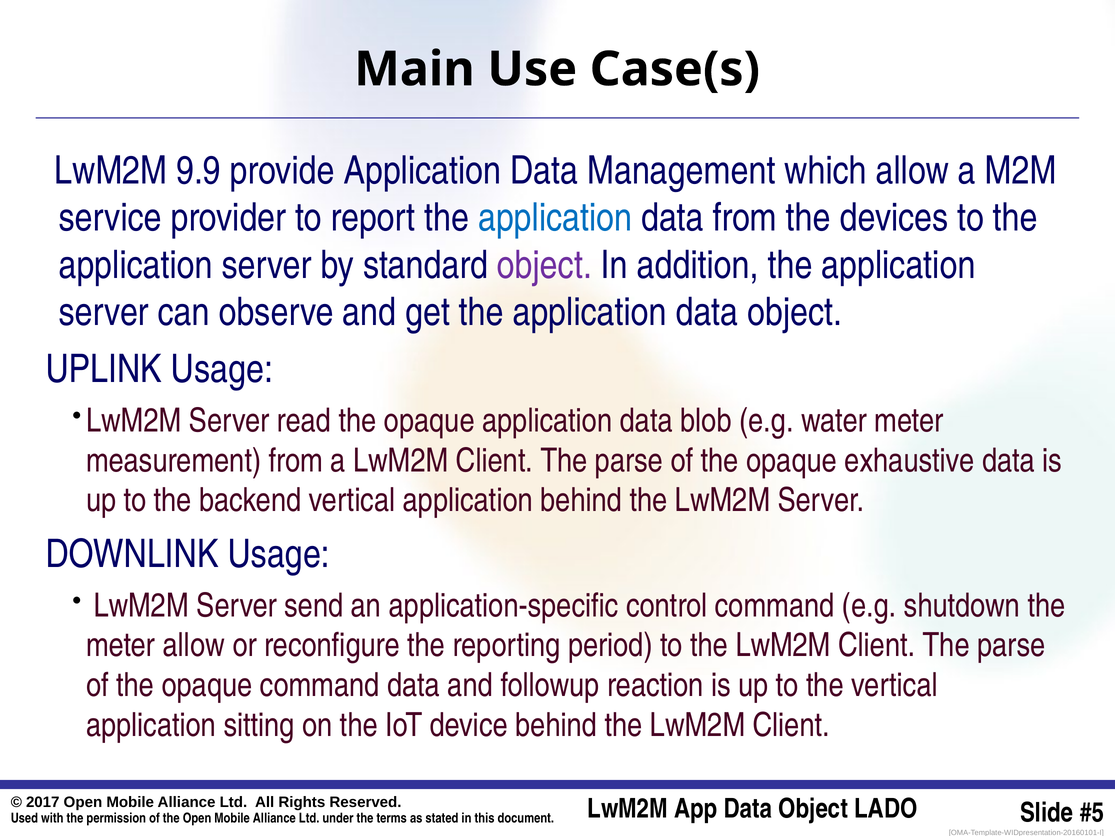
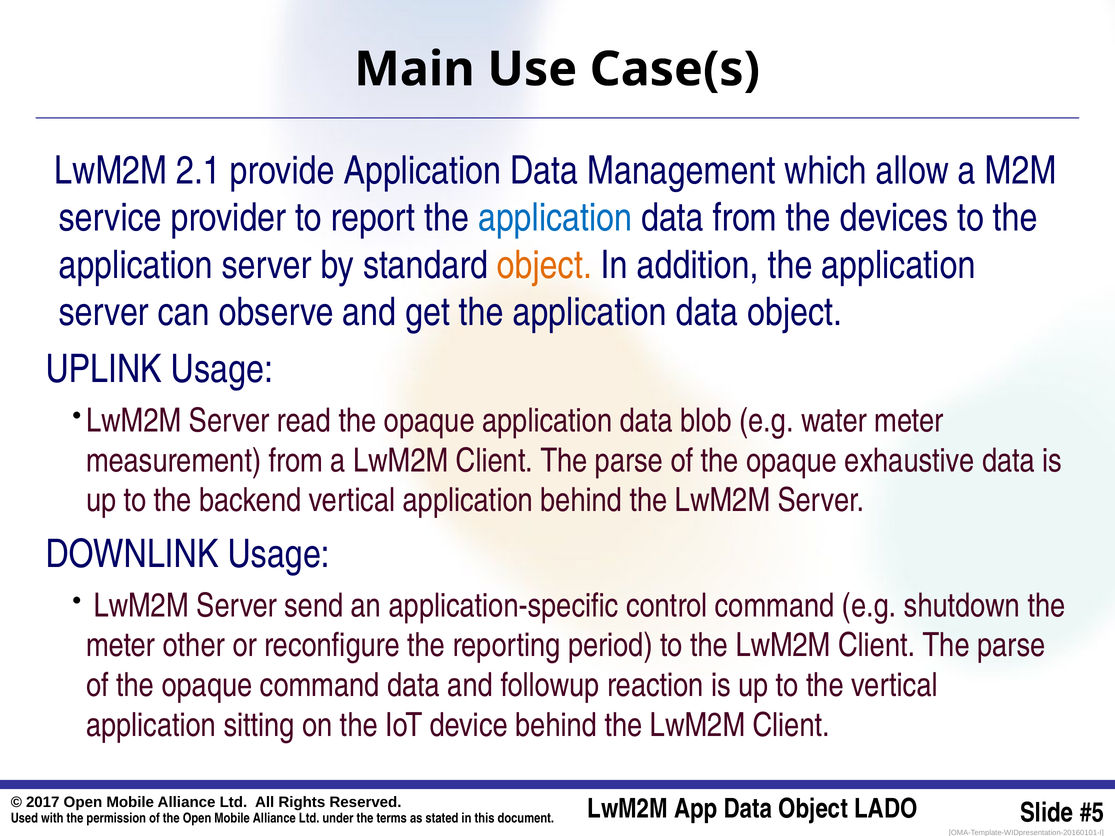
9.9: 9.9 -> 2.1 (199, 171)
object colour: purple -> orange (544, 265)
meter allow: allow -> other (194, 646)
